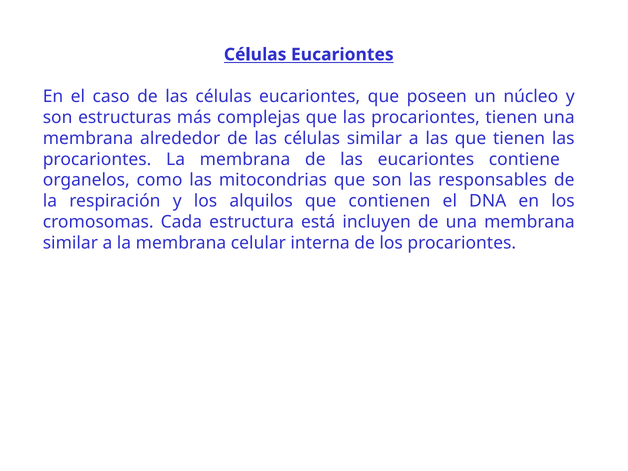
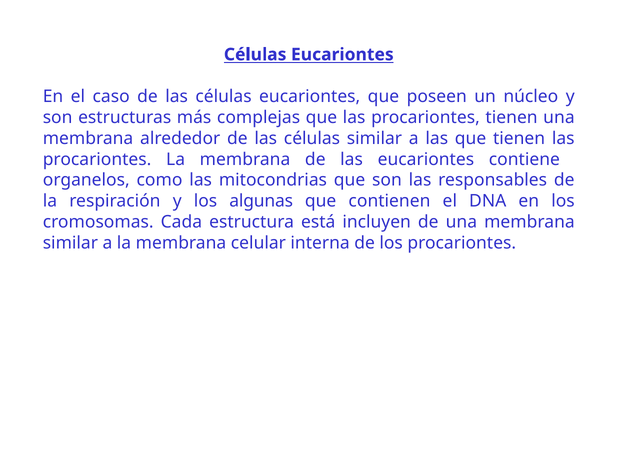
alquilos: alquilos -> algunas (261, 201)
